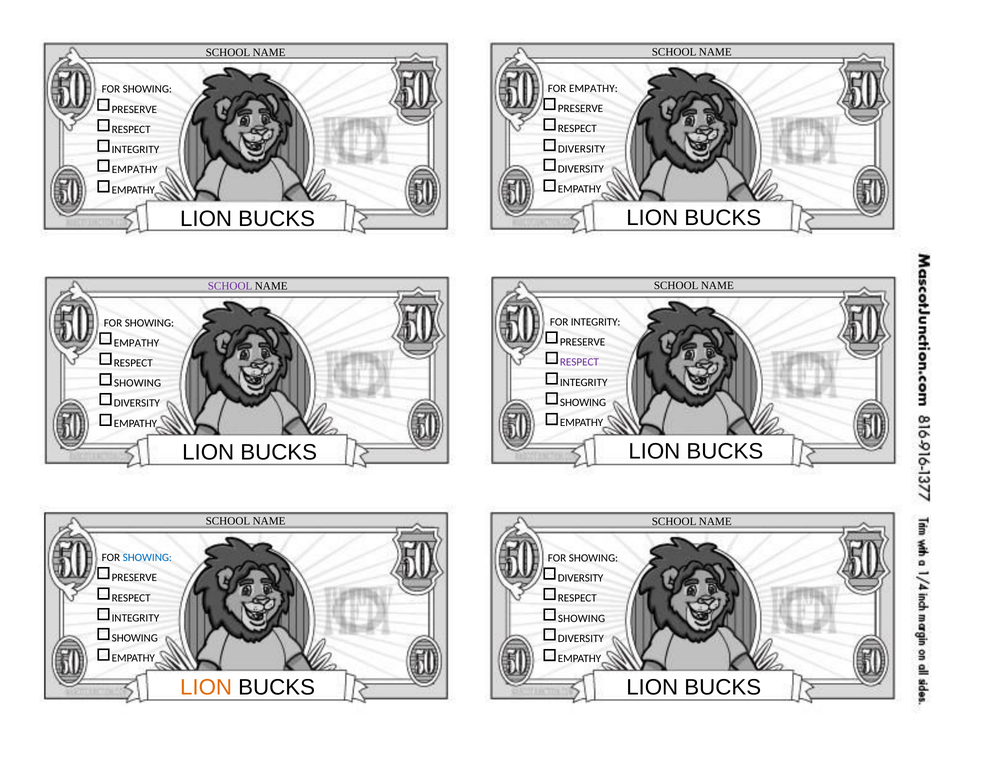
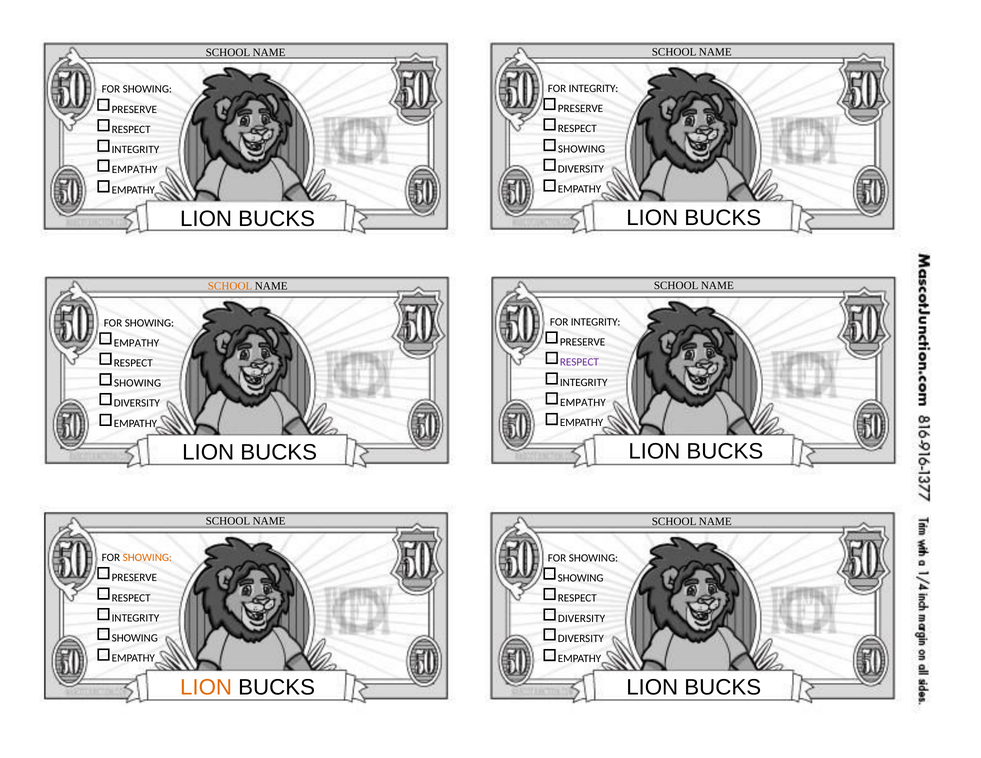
EMPATHY: EMPATHY -> INTEGRITY (594, 88)
DIVERSITY: DIVERSITY -> SHOWING (582, 149)
SCHOOL colour: purple -> orange (230, 286)
SHOWING: SHOWING -> EMPATHY (583, 403)
SHOWING colour: blue -> orange (147, 558)
DIVERSITY: DIVERSITY -> SHOWING (581, 578)
SHOWING: SHOWING -> DIVERSITY (582, 618)
